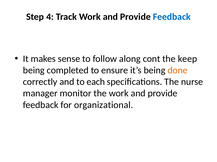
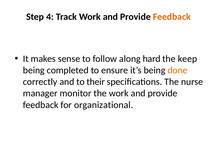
Feedback colour: blue -> orange (172, 17)
cont: cont -> hard (152, 59)
each: each -> their (96, 82)
